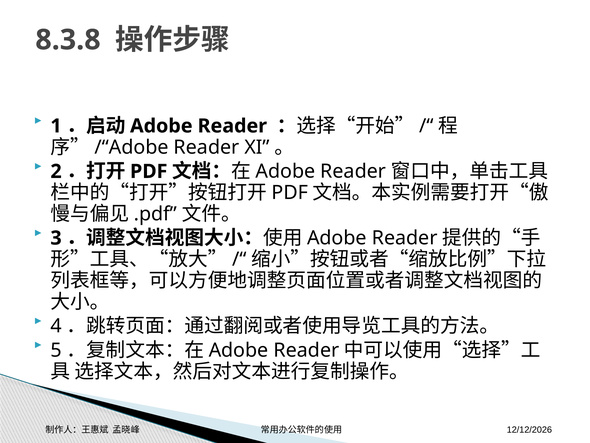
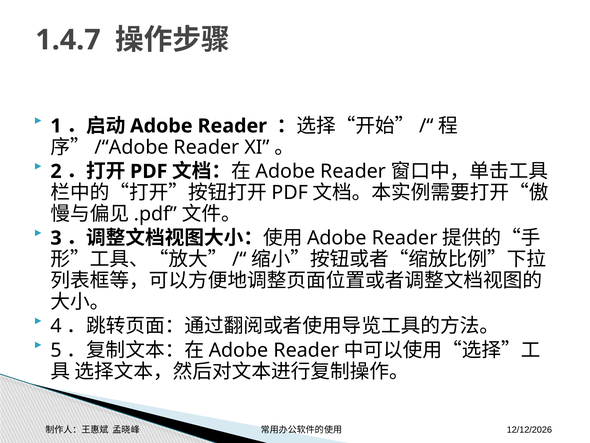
8.3.8: 8.3.8 -> 1.4.7 (68, 40)
